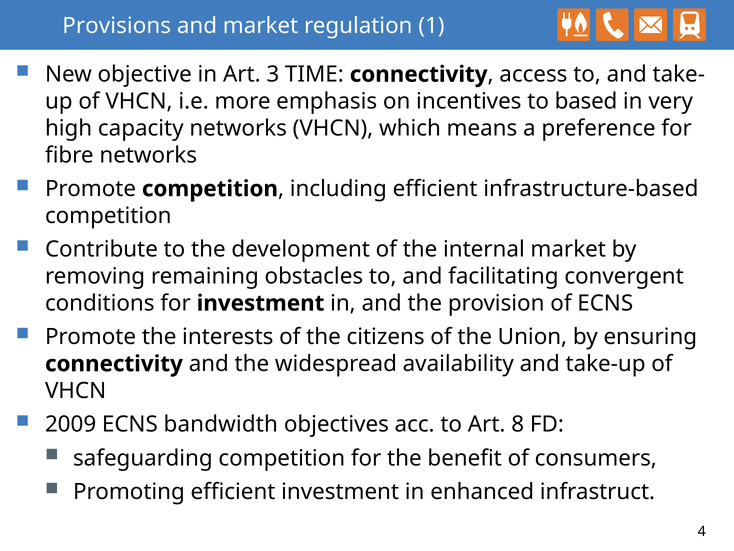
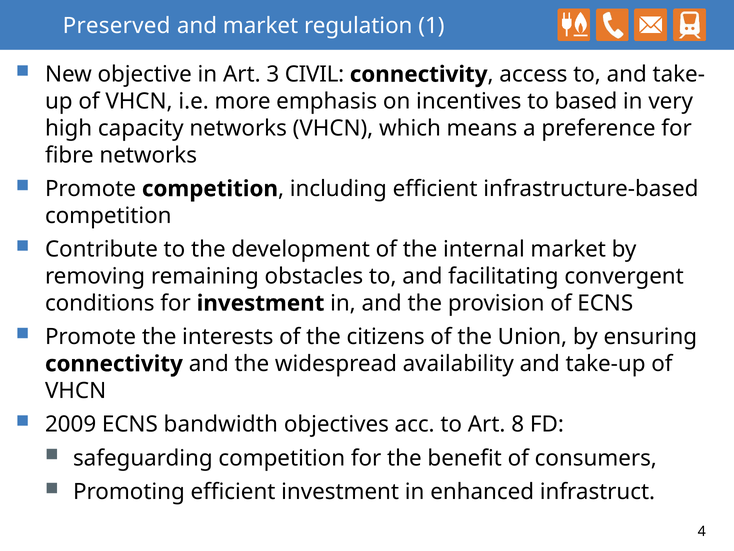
Provisions: Provisions -> Preserved (117, 26)
TIME: TIME -> CIVIL (314, 74)
